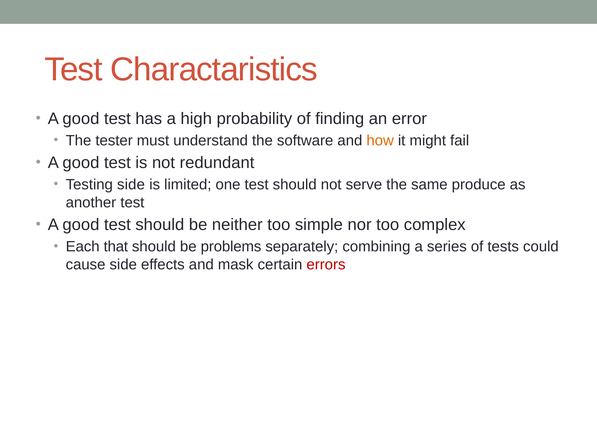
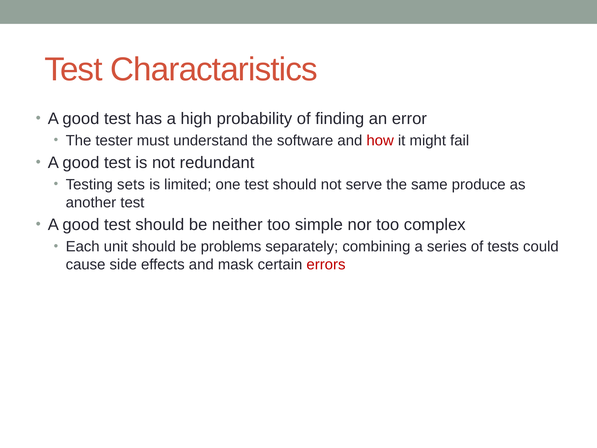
how colour: orange -> red (380, 140)
Testing side: side -> sets (131, 184)
that: that -> unit (116, 246)
